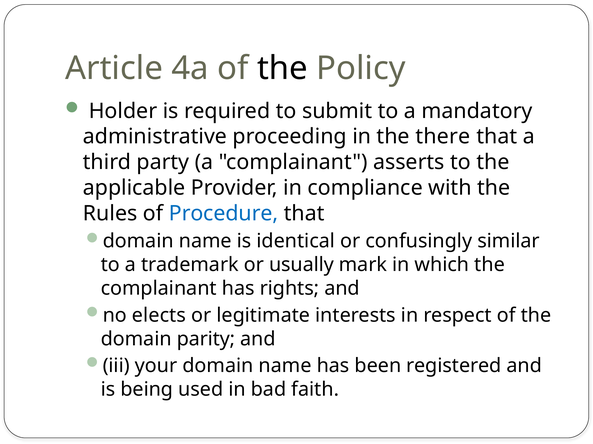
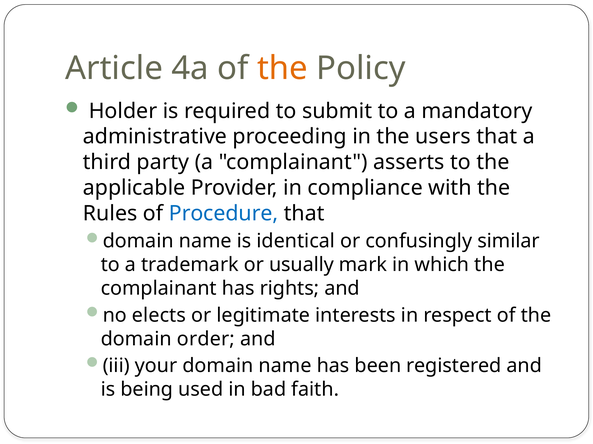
the colour: black -> orange (282, 69)
there: there -> users (443, 137)
parity: parity -> order (206, 339)
